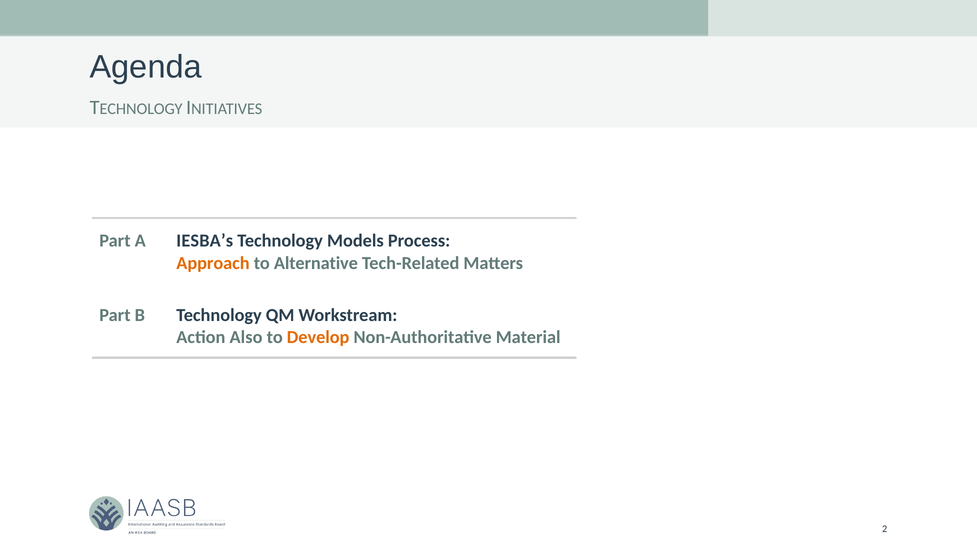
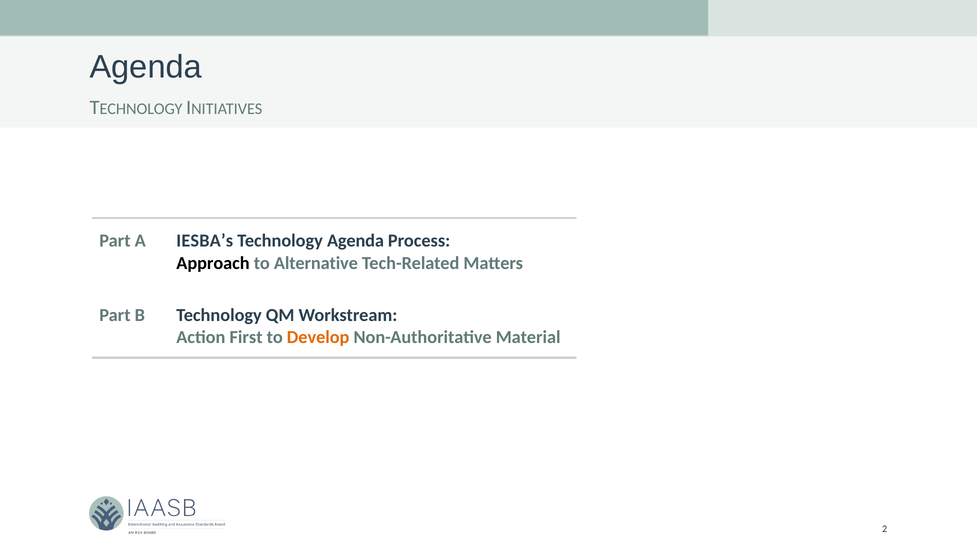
Technology Models: Models -> Agenda (355, 241)
Approach colour: orange -> black (213, 263)
Also: Also -> First (246, 338)
